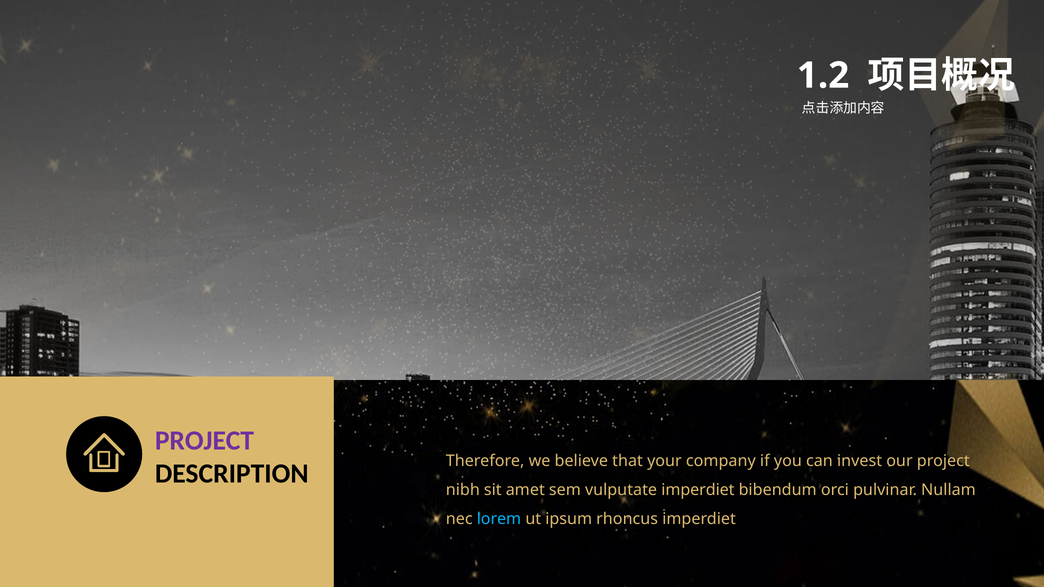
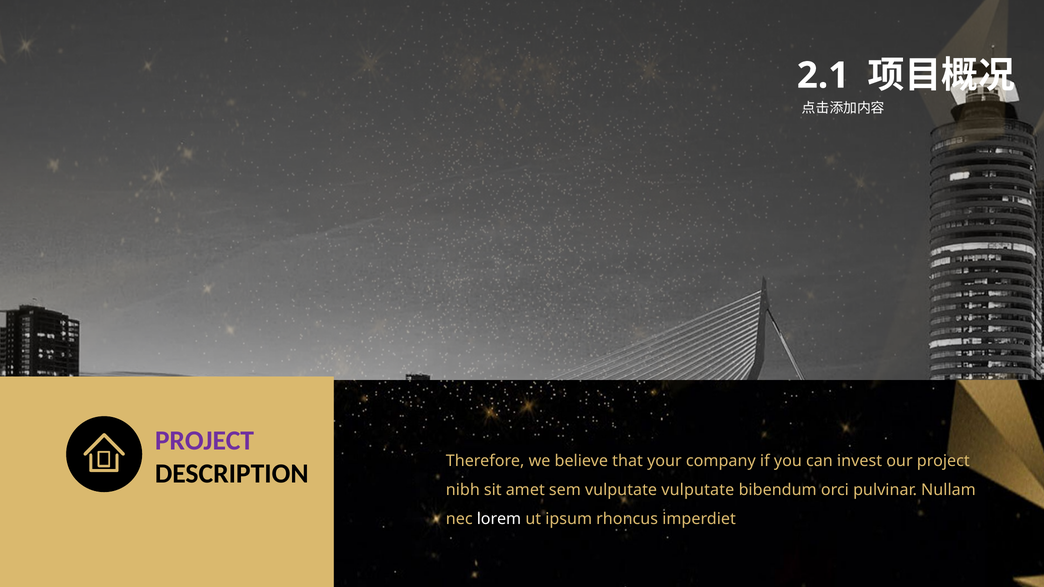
1.2: 1.2 -> 2.1 (823, 76)
vulputate imperdiet: imperdiet -> vulputate (698, 490)
lorem colour: light blue -> white (499, 519)
